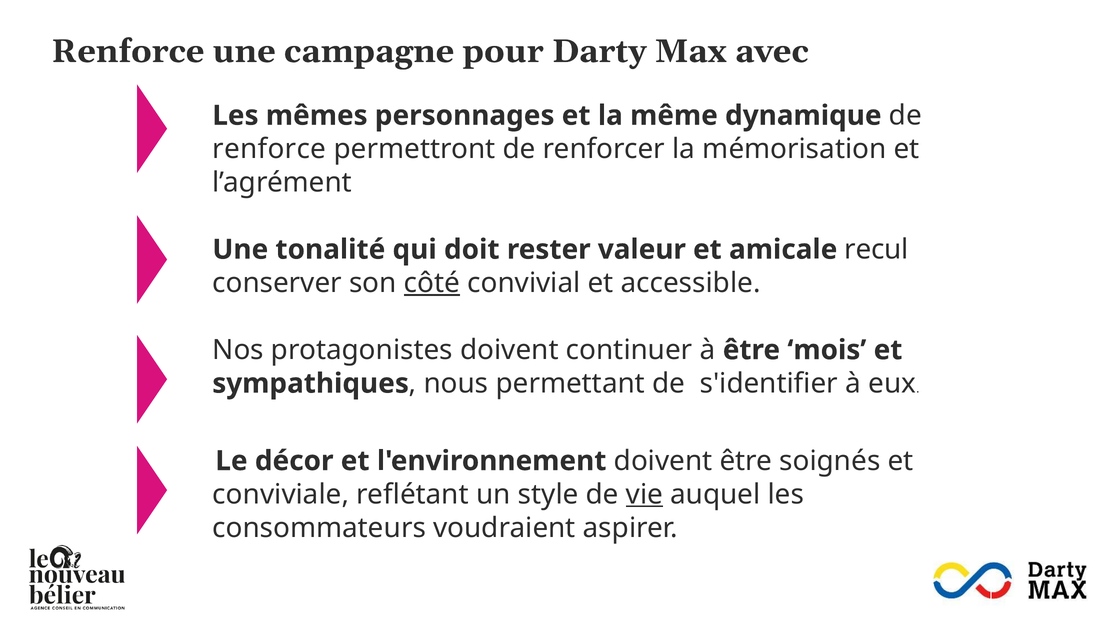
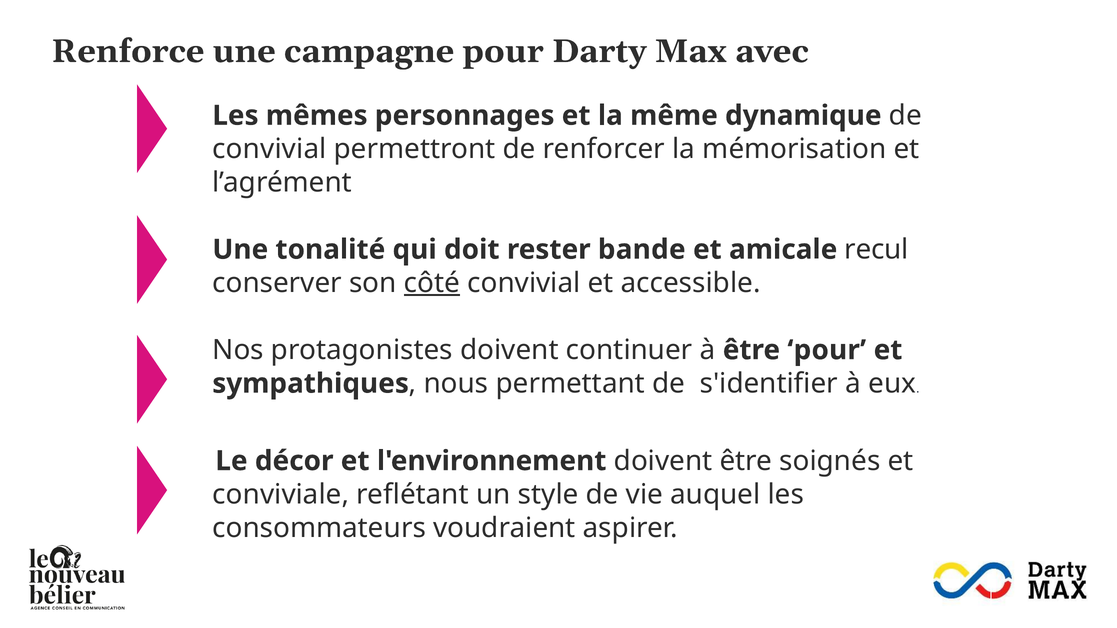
renforce: renforce -> convivial (269, 149)
valeur: valeur -> bande (642, 250)
être mois: mois -> pour (827, 350)
vie underline: present -> none (644, 495)
